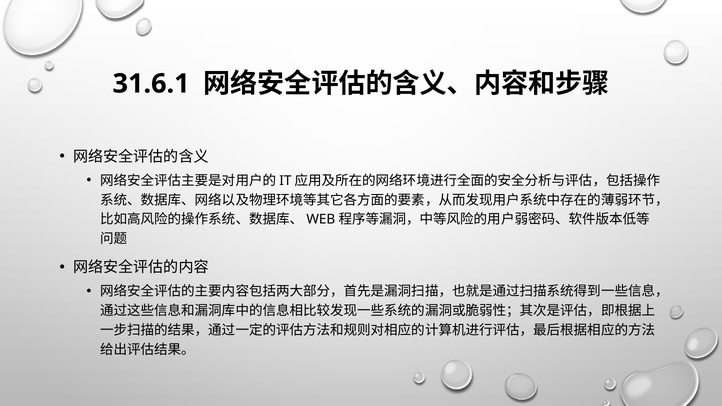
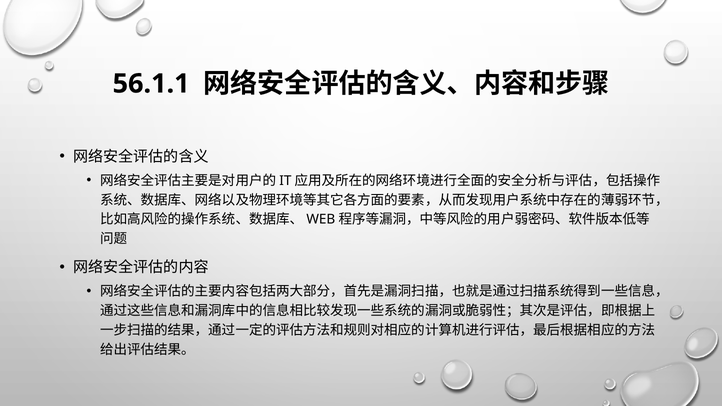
31.6.1: 31.6.1 -> 56.1.1 (151, 84)
